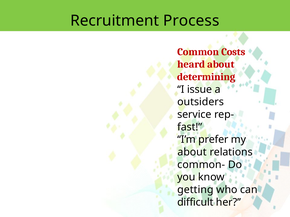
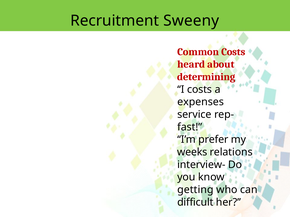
Process: Process -> Sweeny (191, 21)
I issue: issue -> costs (200, 90)
outsiders: outsiders -> expenses (201, 102)
about: about -> weeks (192, 152)
common-: common- -> interview- (201, 165)
